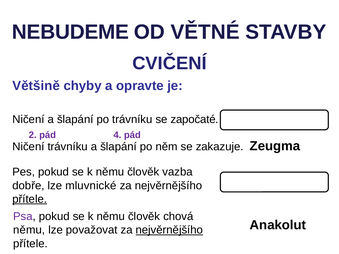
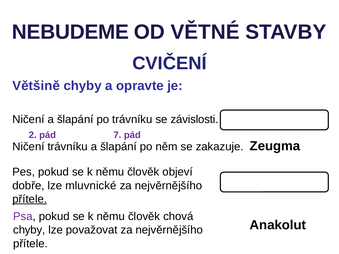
započaté: započaté -> závislosti (195, 119)
4: 4 -> 7 (117, 135)
vazba: vazba -> objeví (178, 172)
němu: němu -> chyby (29, 230)
nejvěrnějšího underline: present -> none (169, 230)
